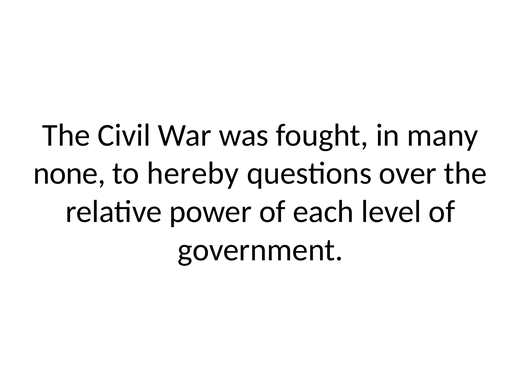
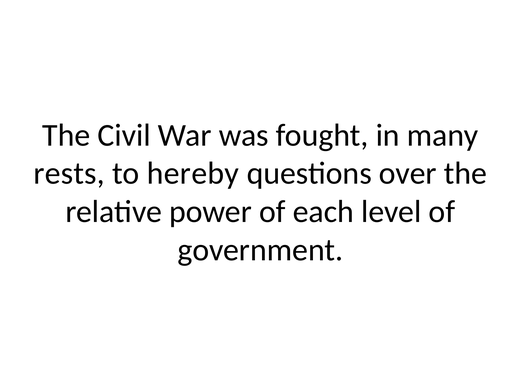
none: none -> rests (69, 173)
